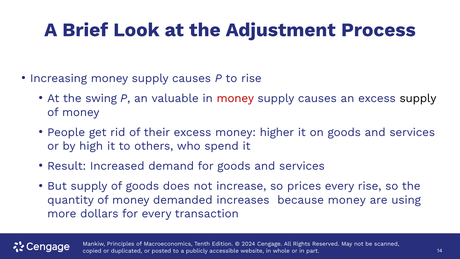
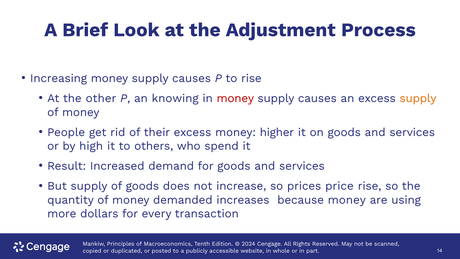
swing: swing -> other (101, 98)
valuable: valuable -> knowing (175, 98)
supply colour: black -> orange (418, 98)
prices every: every -> price (339, 186)
